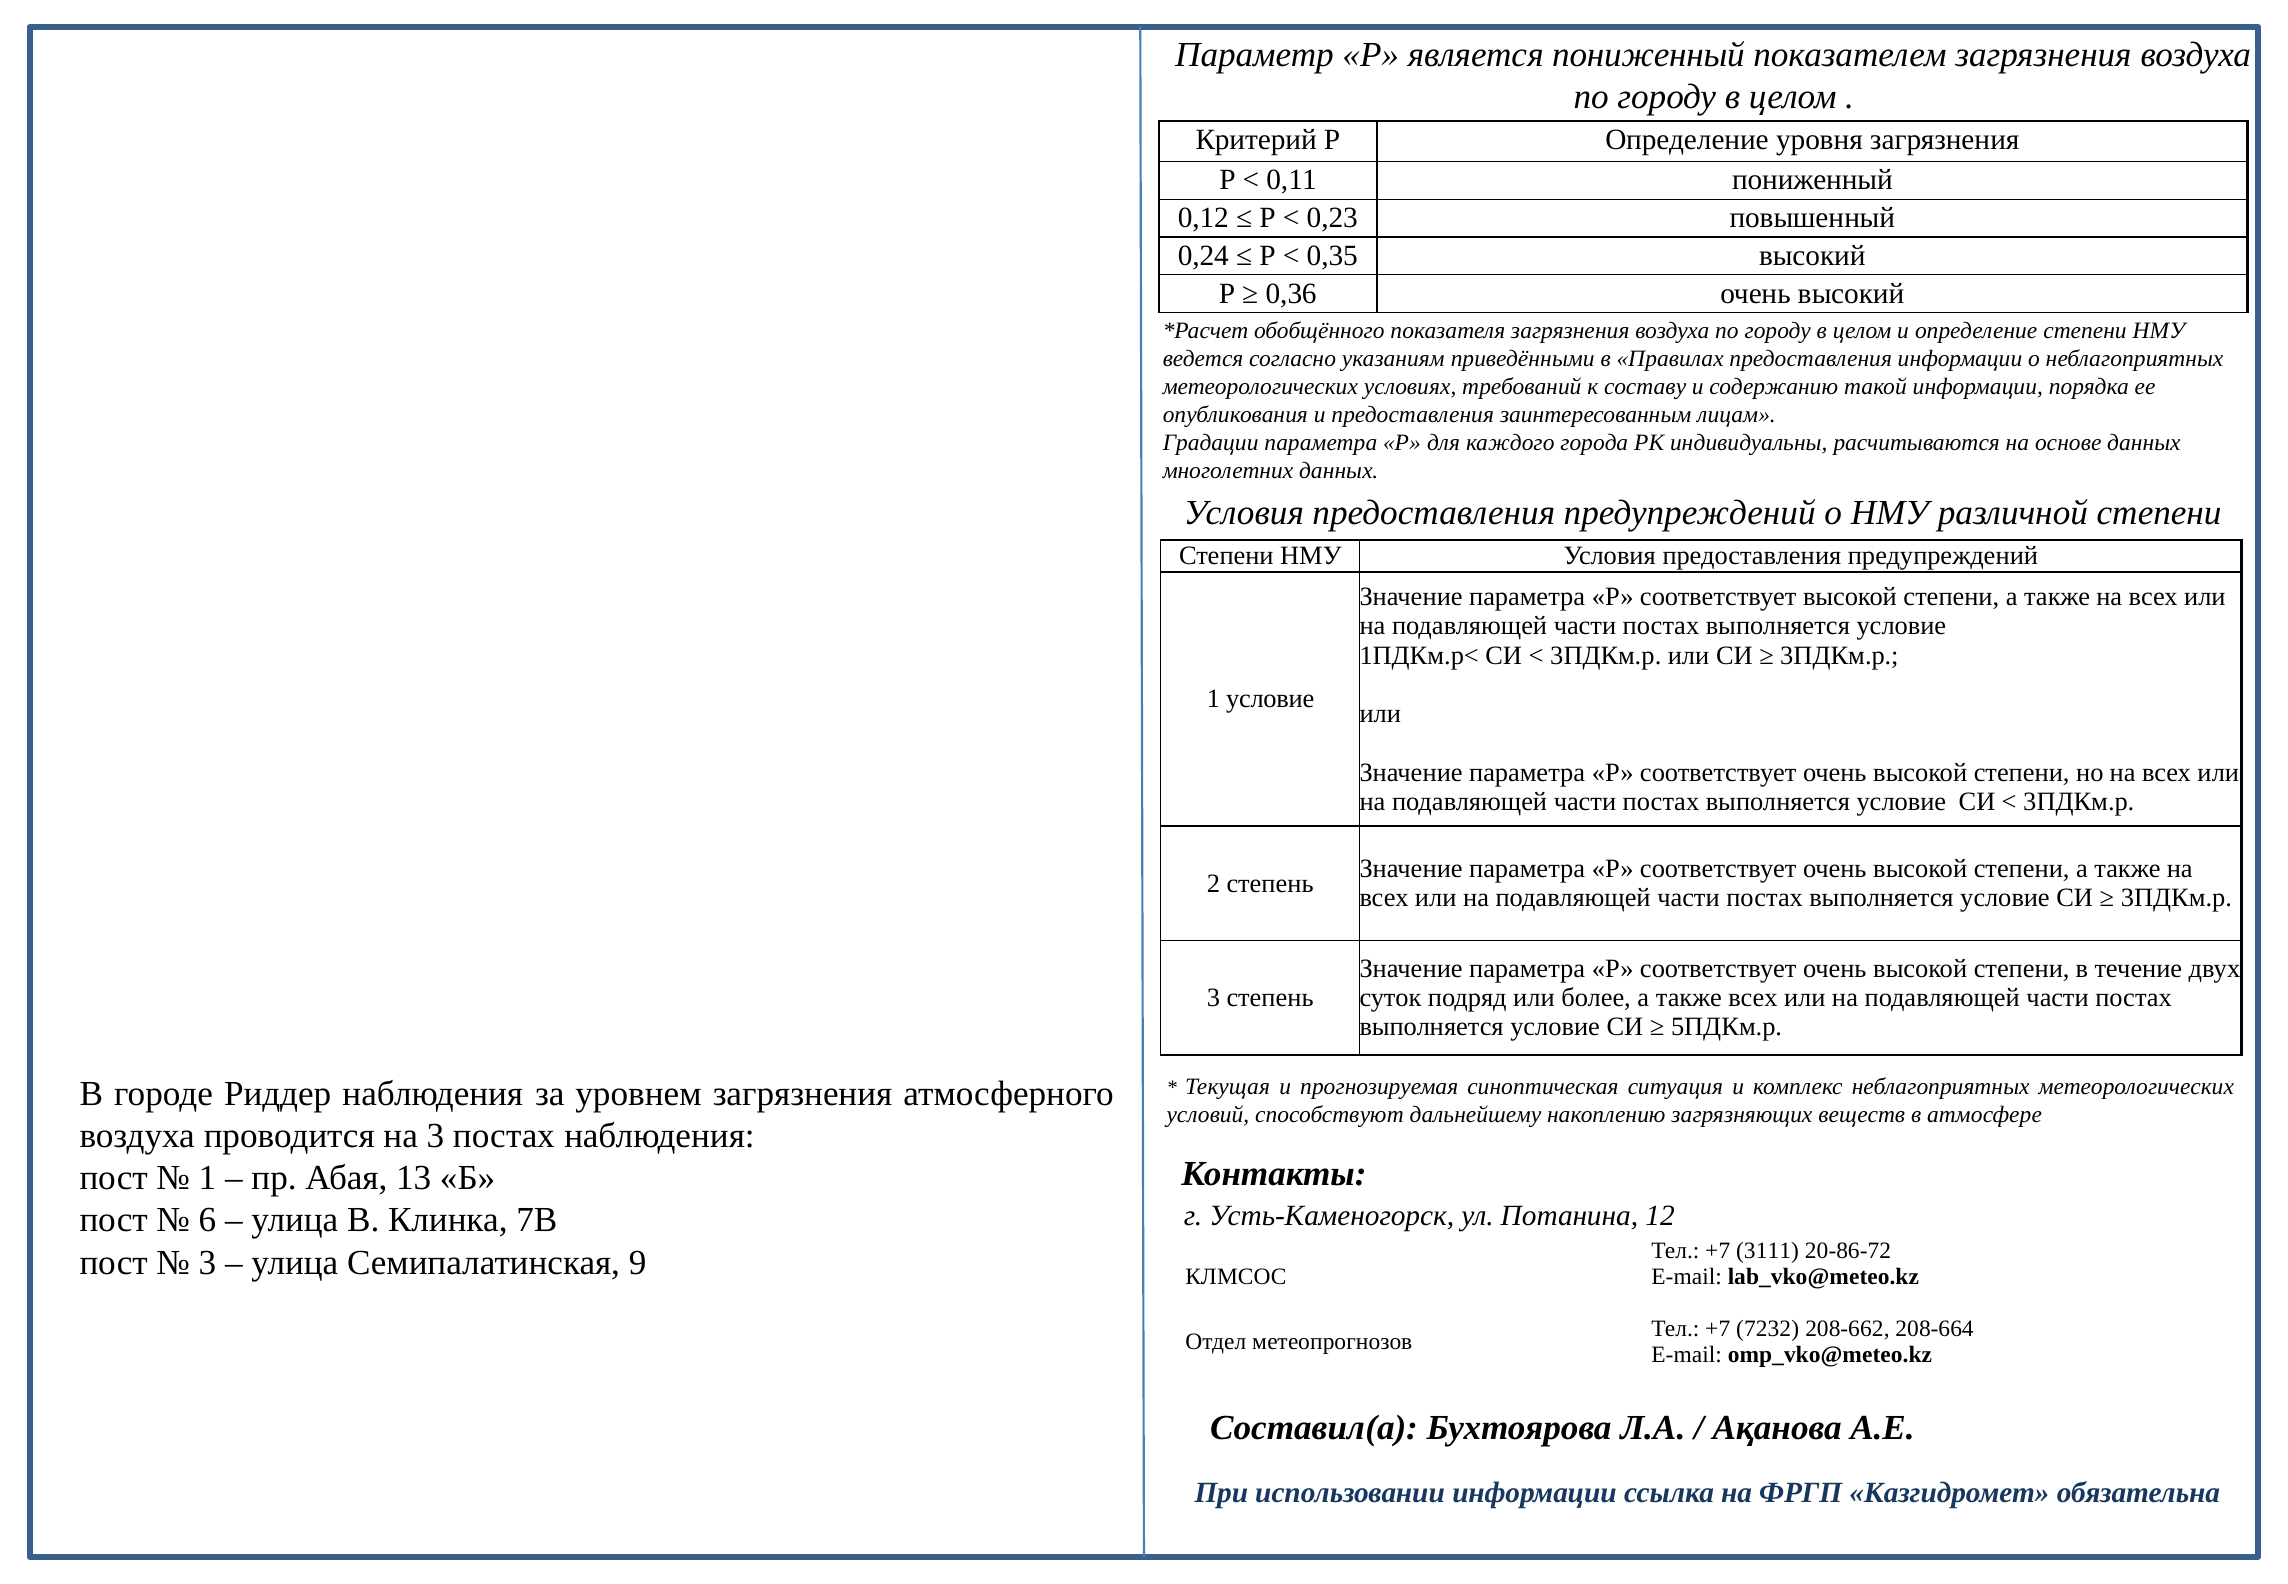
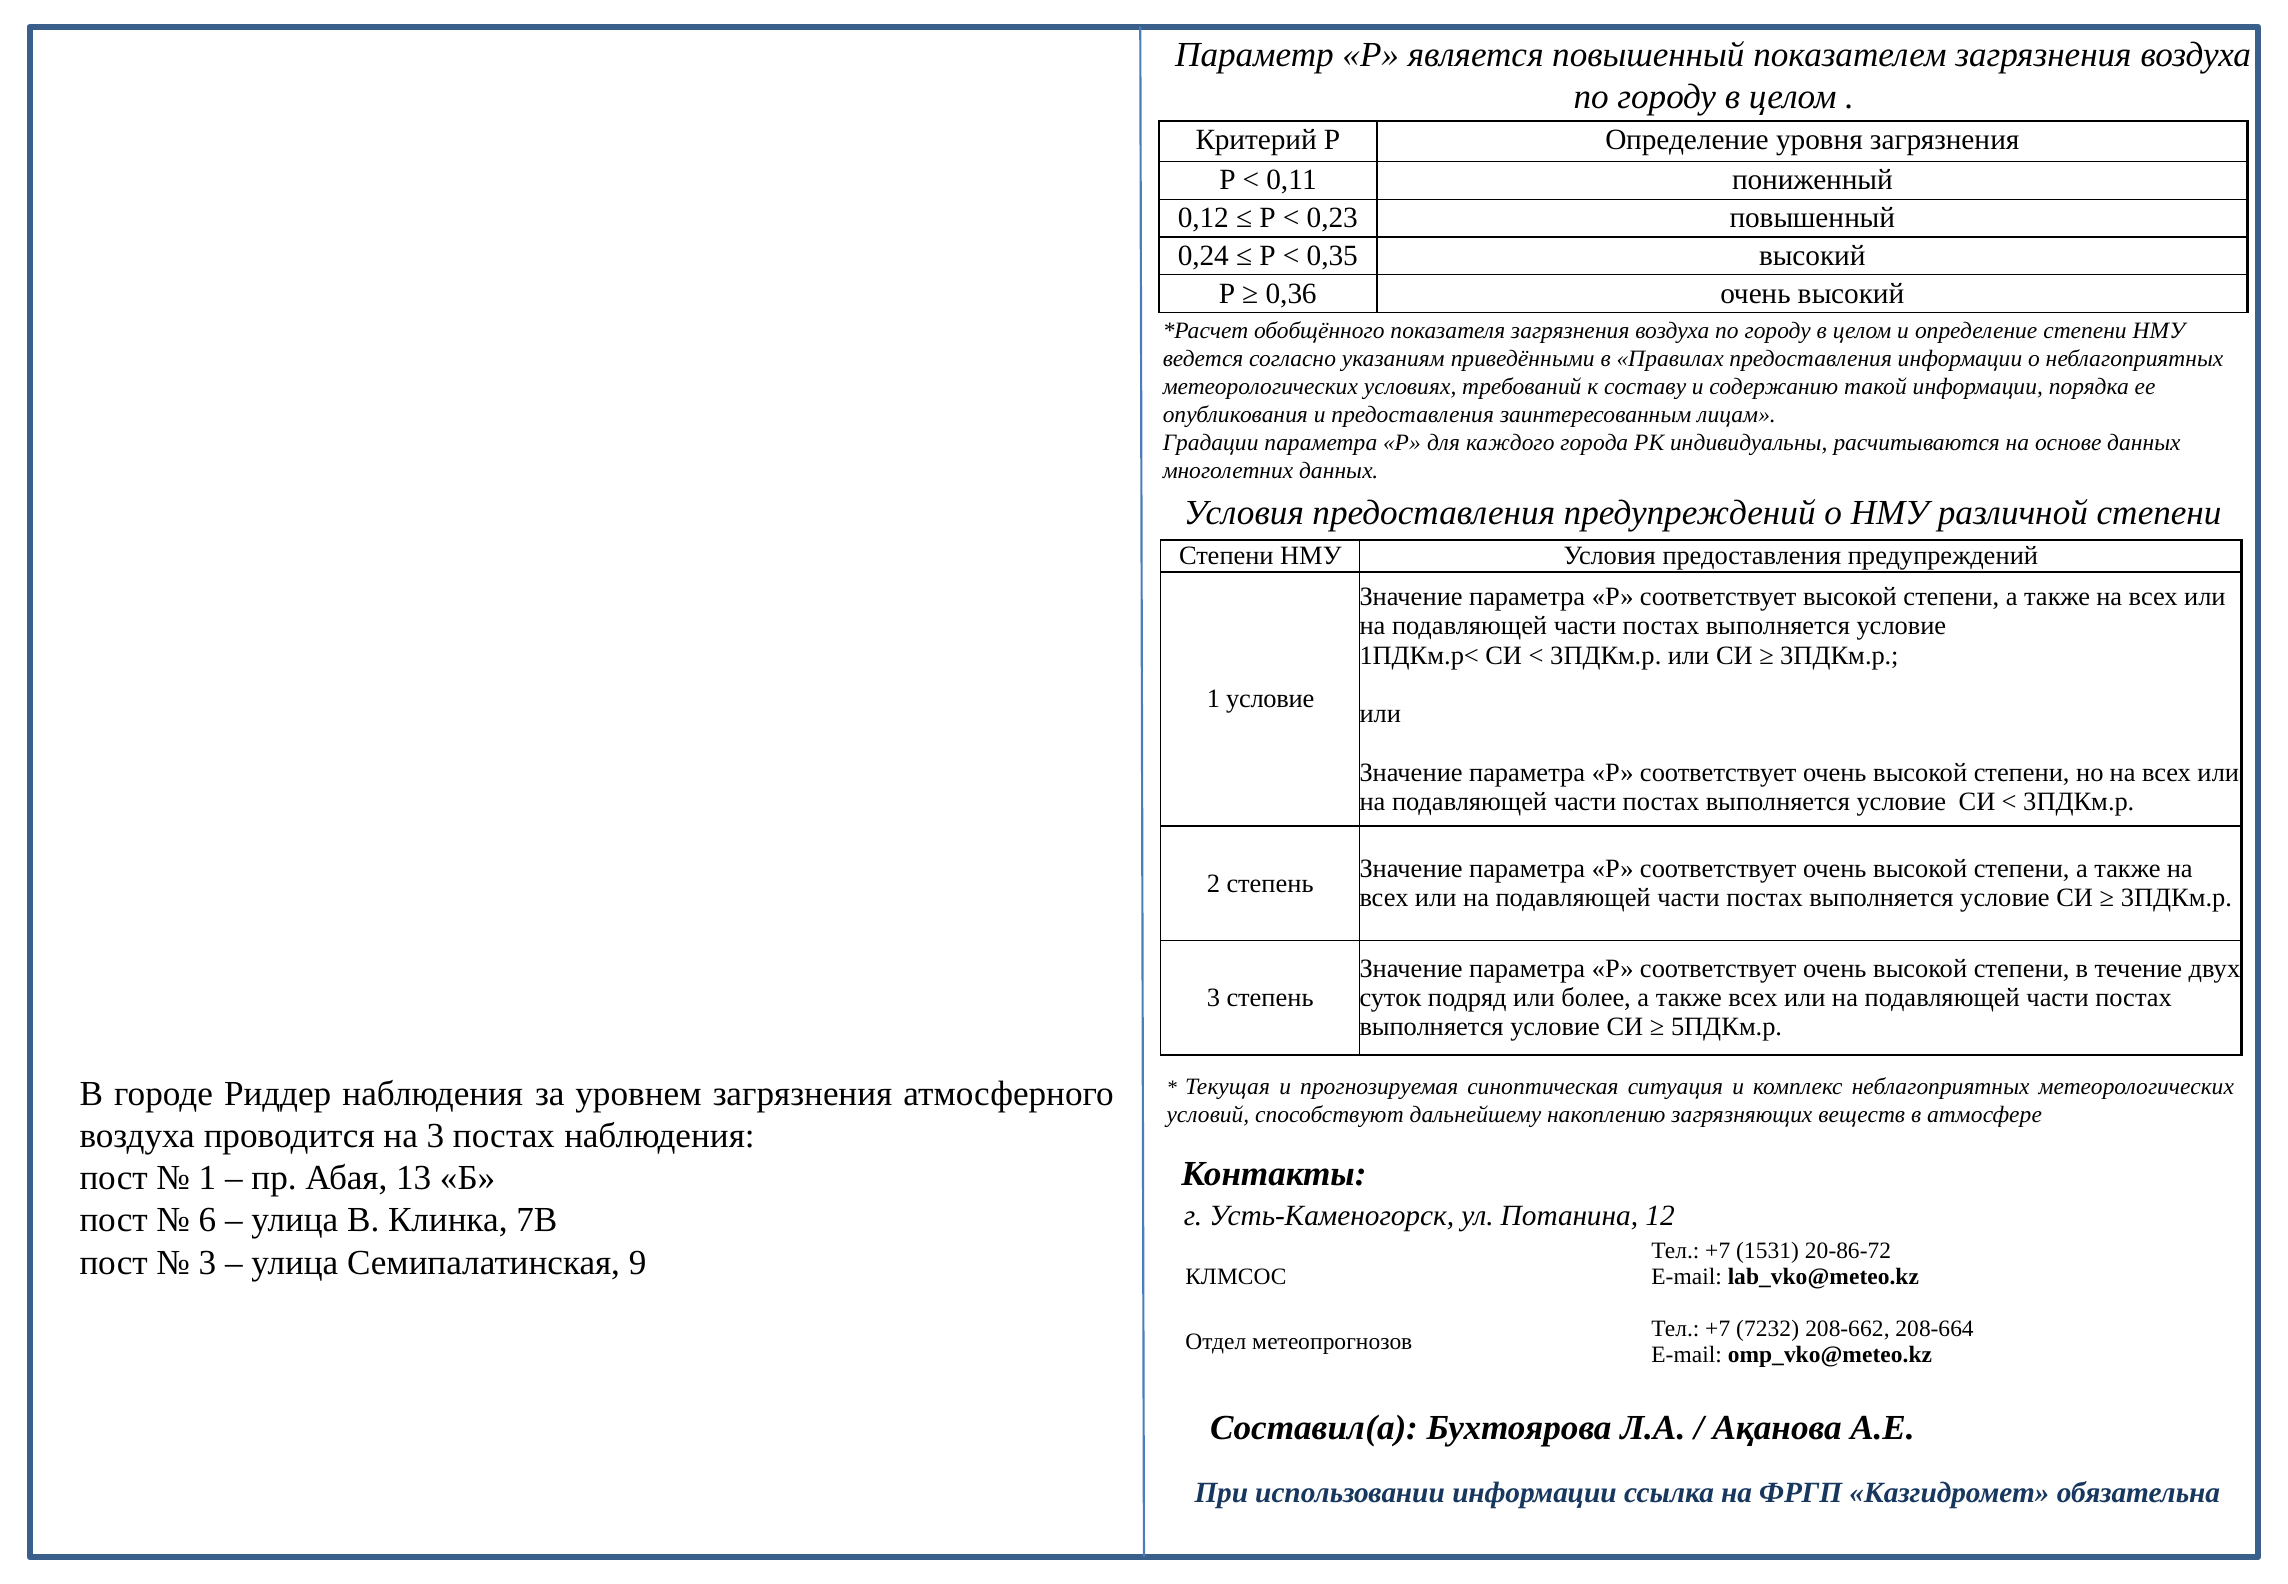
является пониженный: пониженный -> повышенный (1648, 55)
3111: 3111 -> 1531 (1768, 1251)
